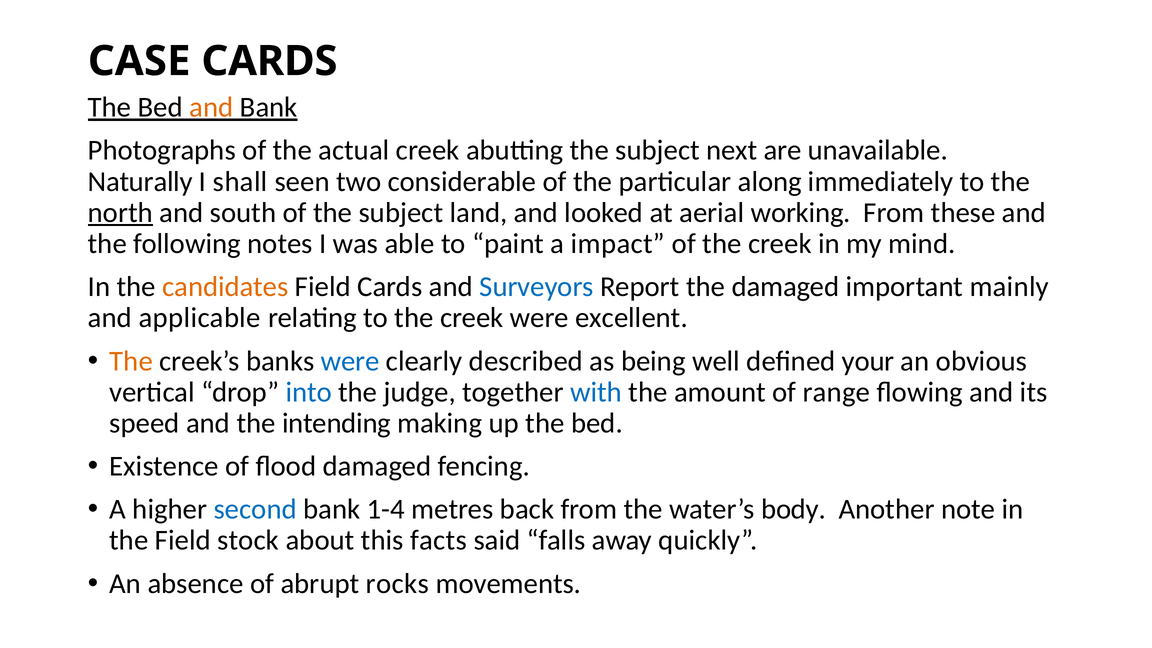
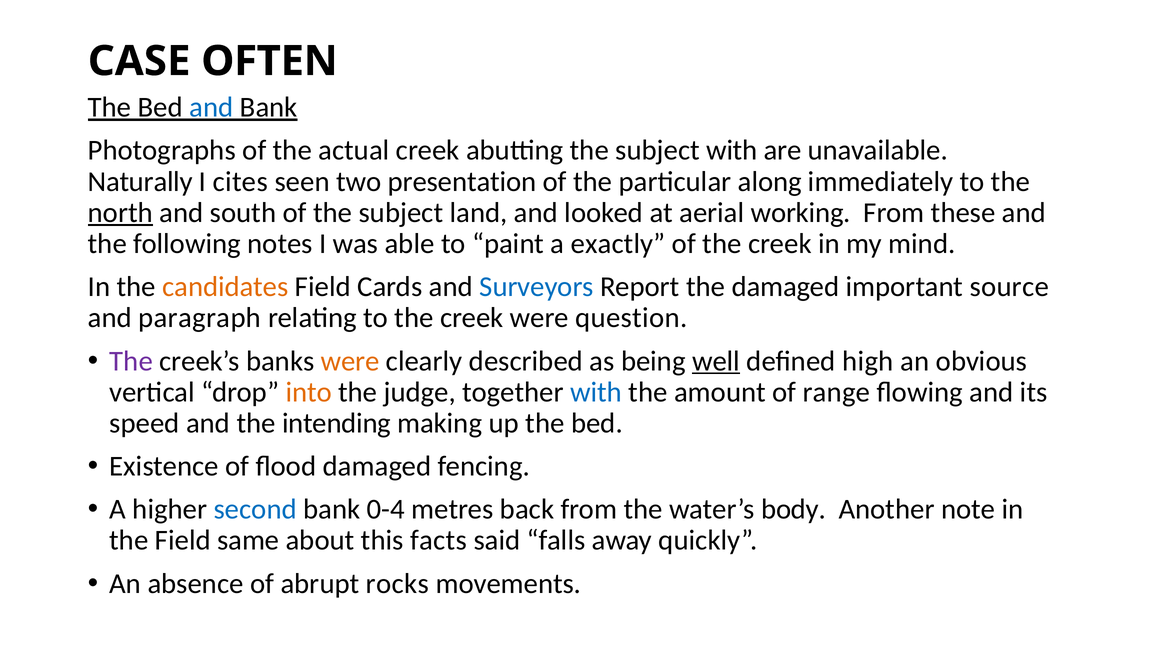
CASE CARDS: CARDS -> OFTEN (269, 61)
and colour: orange -> blue (211, 107)
subject next: next -> with (732, 150)
shall: shall -> cites (240, 182)
considerable: considerable -> presentation (462, 182)
impact: impact -> exactly (618, 244)
mainly: mainly -> source (1009, 287)
applicable: applicable -> paragraph (200, 318)
excellent: excellent -> question (631, 318)
The colour: orange -> purple (131, 361)
were colour: blue -> orange (350, 361)
well underline: none -> present (716, 361)
your: your -> high (868, 361)
into colour: blue -> orange (309, 392)
1-4: 1-4 -> 0-4 (386, 509)
stock: stock -> same (248, 540)
